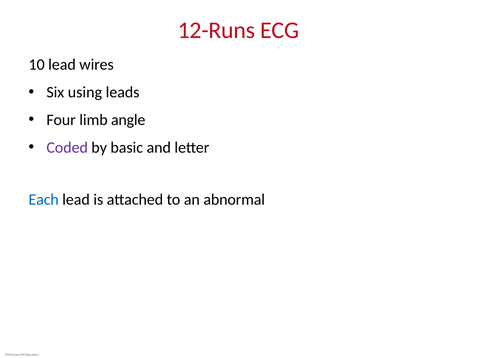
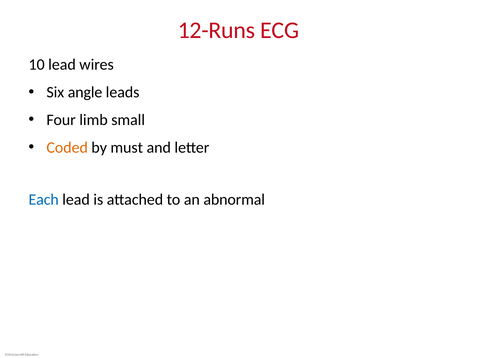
using: using -> angle (85, 92)
angle: angle -> small (128, 120)
Coded colour: purple -> orange (67, 147)
basic: basic -> must (127, 147)
